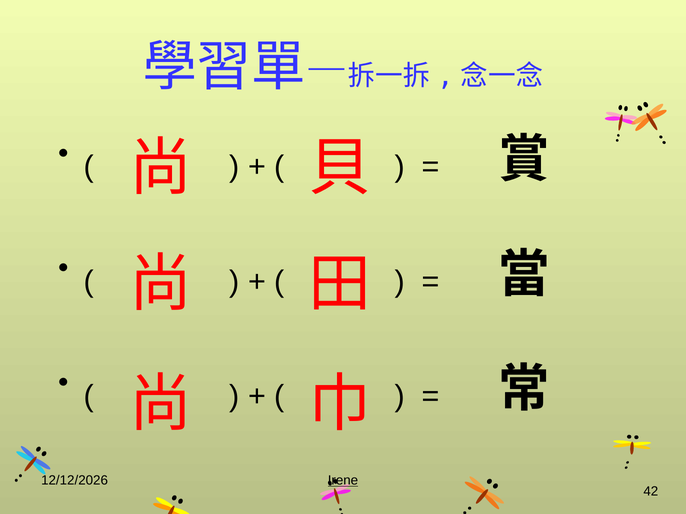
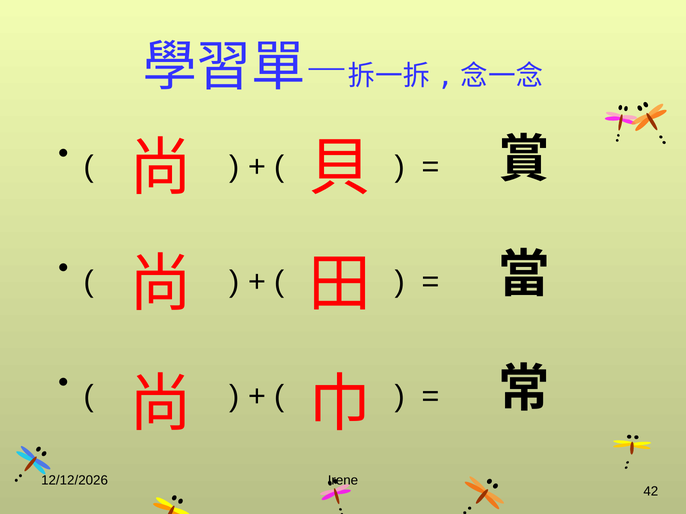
Irene underline: present -> none (343, 481)
